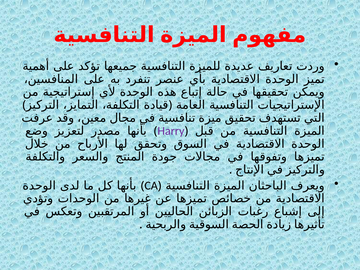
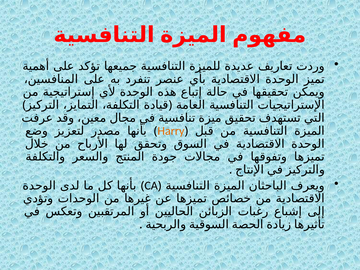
Harry colour: purple -> orange (171, 131)
